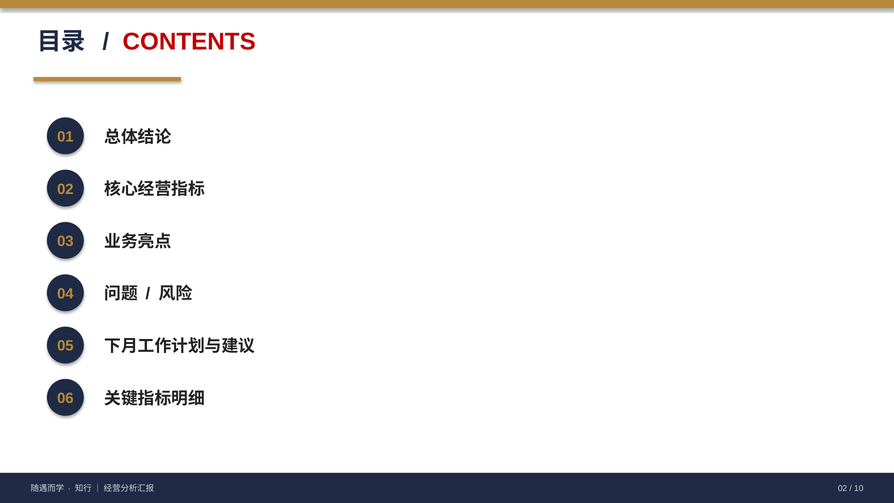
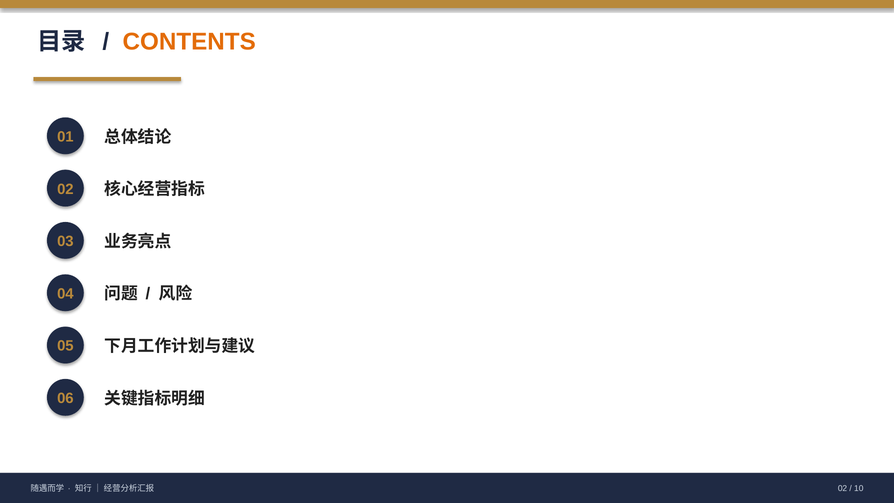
CONTENTS colour: red -> orange (189, 42)
